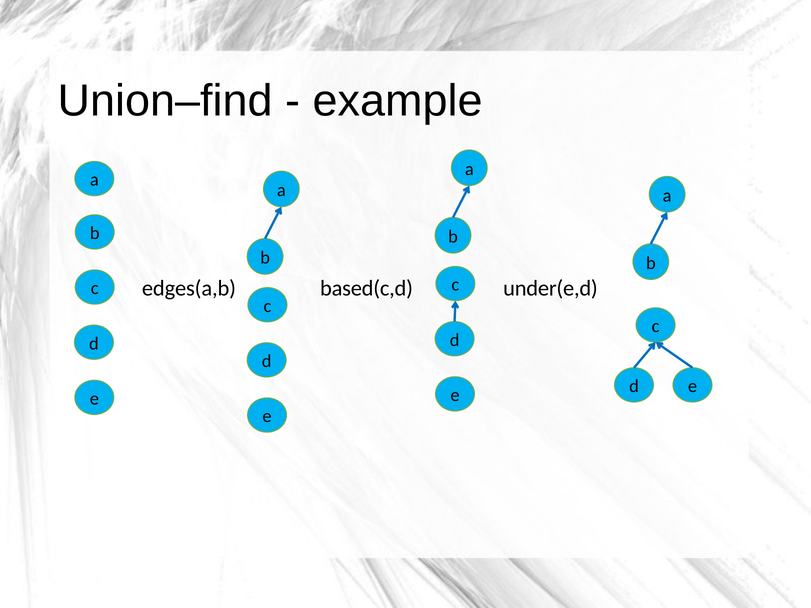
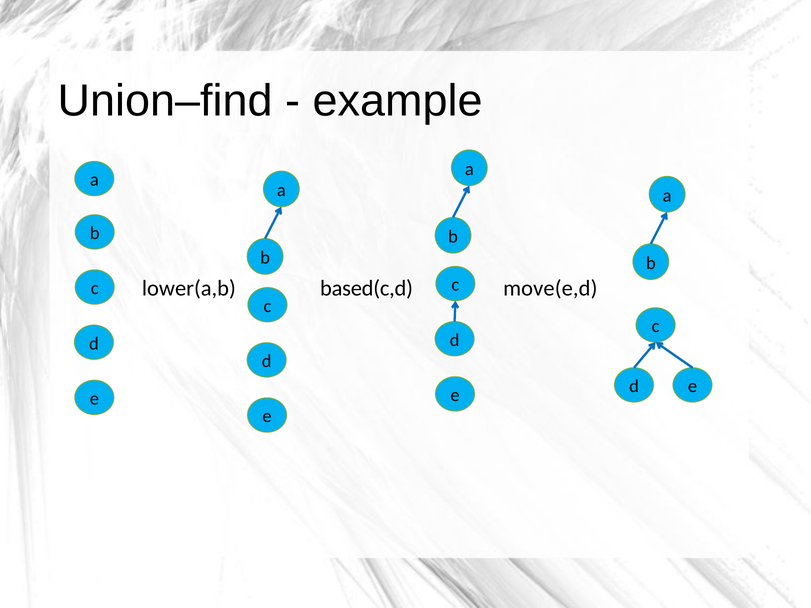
under(e,d: under(e,d -> move(e,d (550, 288)
edges(a,b: edges(a,b -> lower(a,b (189, 289)
